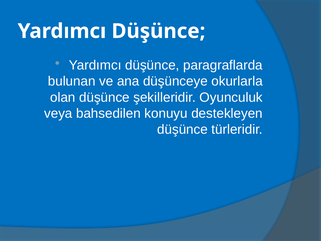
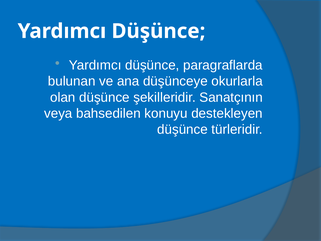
Oyunculuk: Oyunculuk -> Sanatçının (231, 97)
